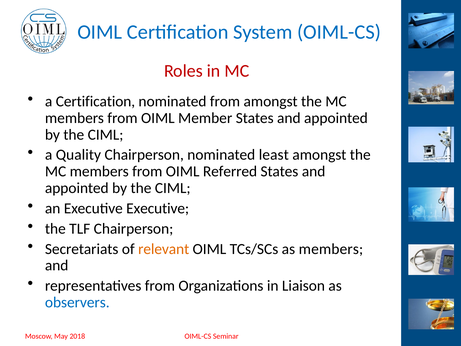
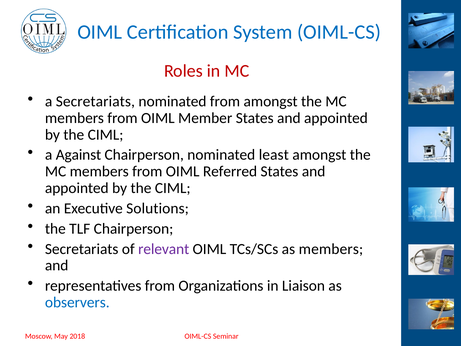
a Certification: Certification -> Secretariats (95, 101)
Quality: Quality -> Against (78, 155)
Executive Executive: Executive -> Solutions (158, 208)
relevant colour: orange -> purple (164, 249)
